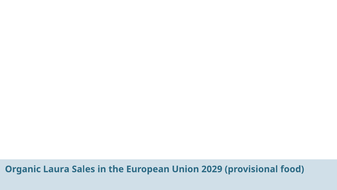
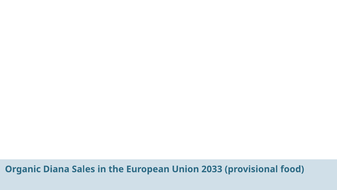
Laura: Laura -> Diana (56, 169)
2029: 2029 -> 2033 (212, 169)
